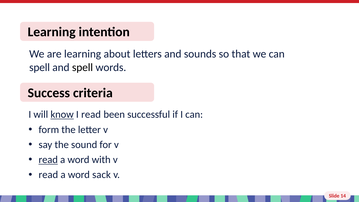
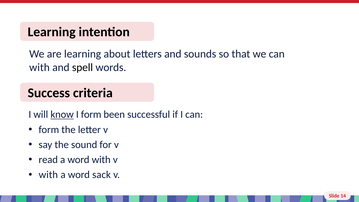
spell: spell -> with (39, 67)
I read: read -> form (91, 114)
read underline: present -> none (48, 160)
read: read -> with (48, 175)
